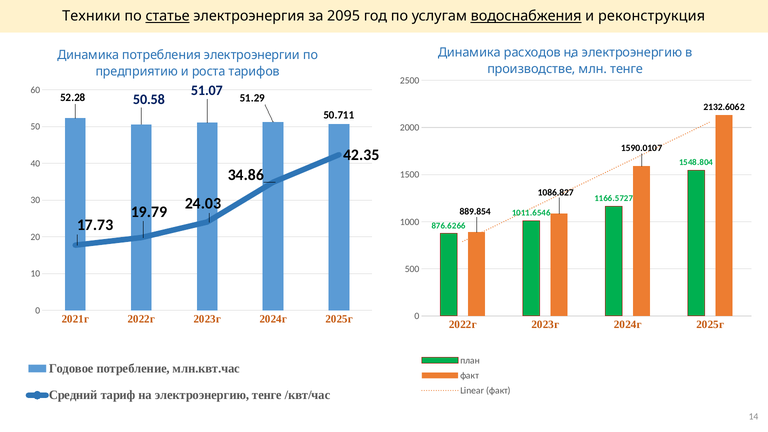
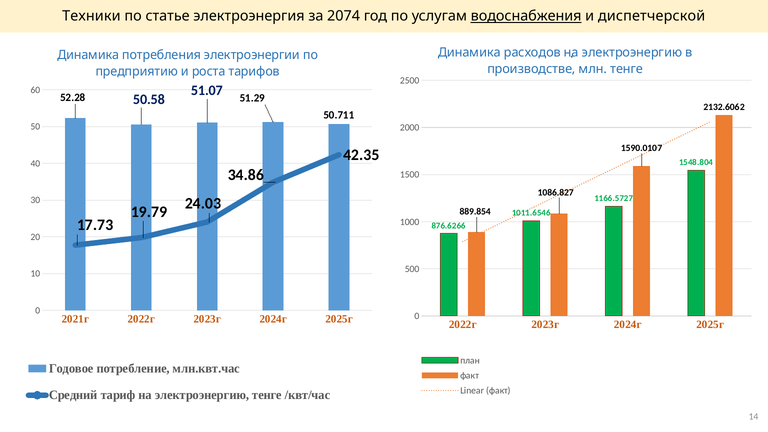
статье underline: present -> none (168, 16)
2095: 2095 -> 2074 (344, 16)
реконструкция: реконструкция -> диспетчерской (652, 16)
